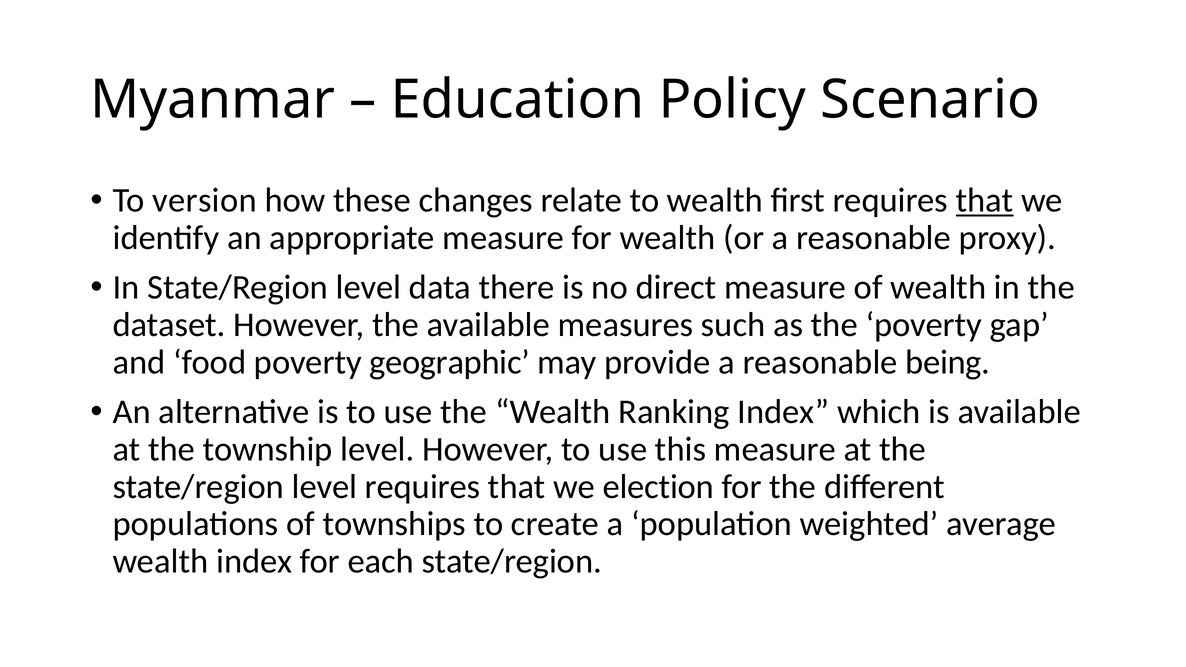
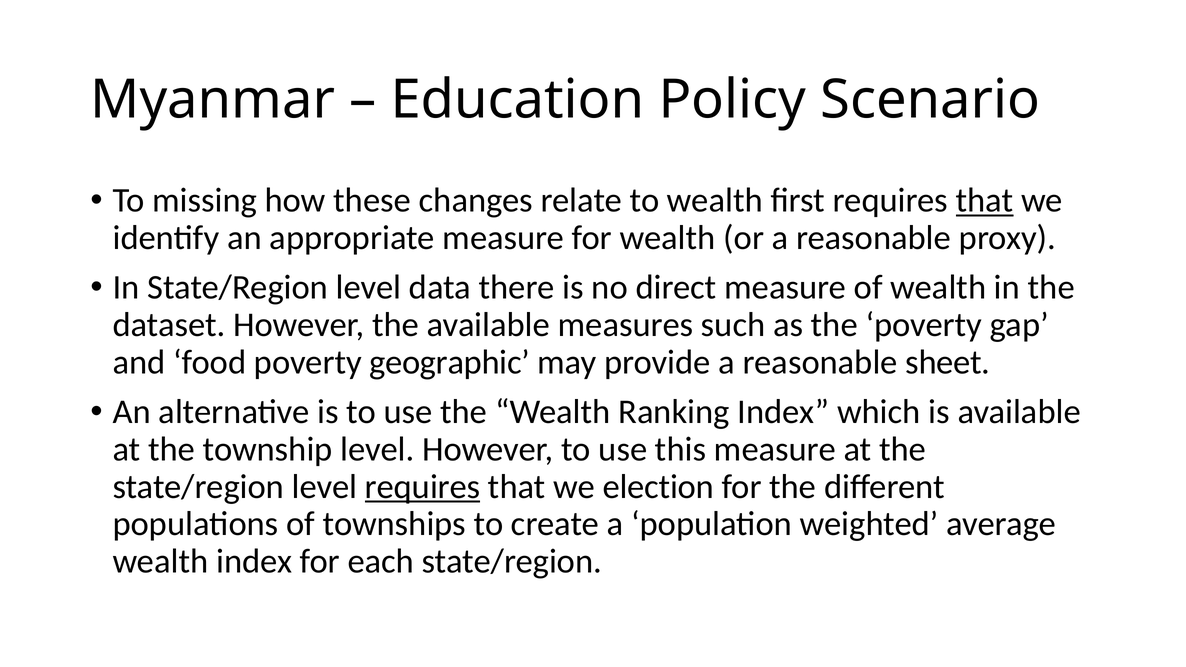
version: version -> missing (205, 201)
being: being -> sheet (948, 362)
requires underline: none -> present (423, 487)
